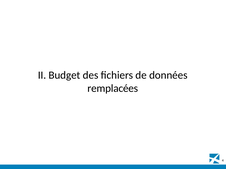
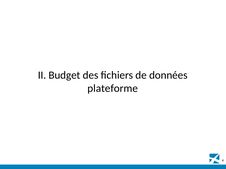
remplacées: remplacées -> plateforme (113, 89)
